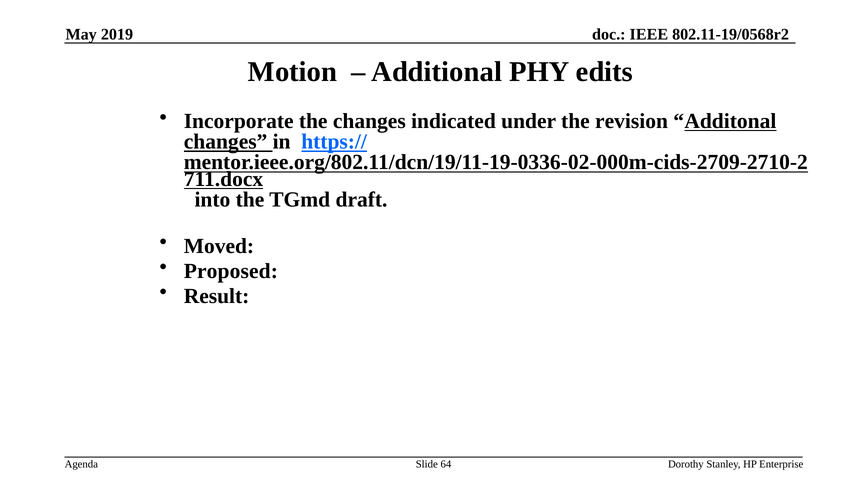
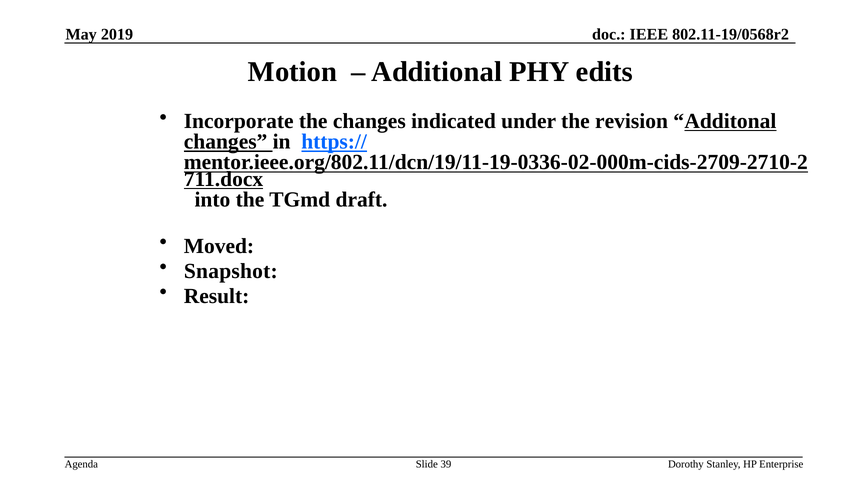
Proposed: Proposed -> Snapshot (231, 271)
64: 64 -> 39 (446, 464)
